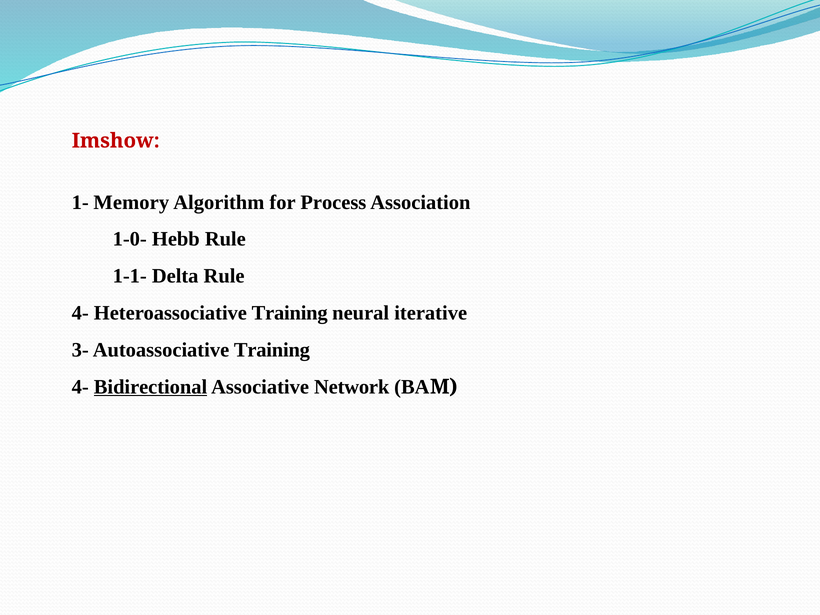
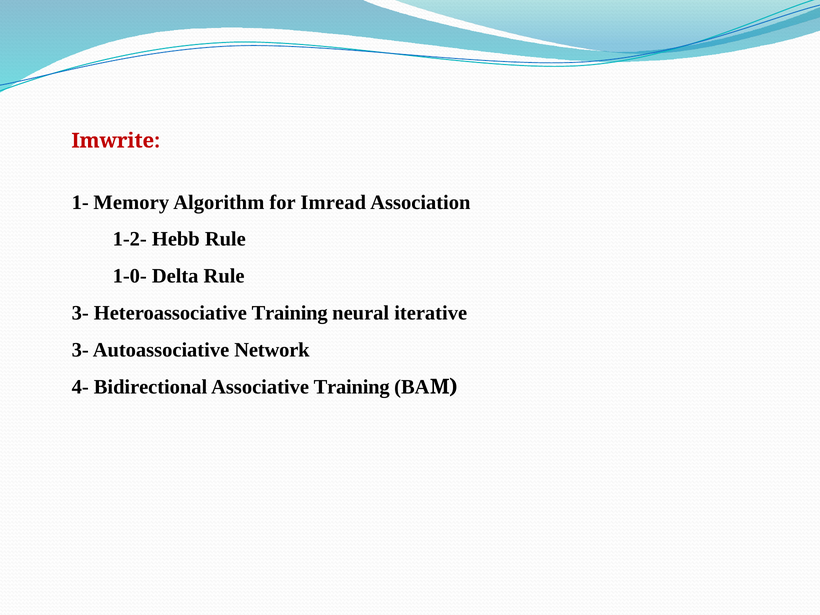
Imshow: Imshow -> Imwrite (116, 141)
Process: Process -> Imread (333, 202)
1-0-: 1-0- -> 1-2- (130, 239)
1-1-: 1-1- -> 1-0- (130, 276)
4-: 4- -> 3- (80, 313)
Autoassociative Training: Training -> Network (272, 350)
Bidirectional underline: present -> none (151, 387)
Associative Network: Network -> Training (352, 387)
